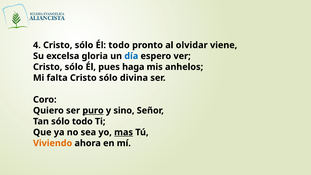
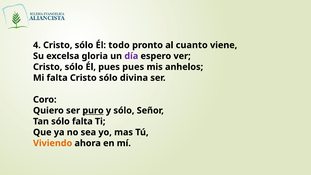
olvidar: olvidar -> cuanto (192, 45)
día colour: blue -> purple (131, 56)
pues haga: haga -> pues (133, 67)
y sino: sino -> sólo (124, 110)
sólo todo: todo -> falta (82, 121)
mas underline: present -> none (124, 132)
